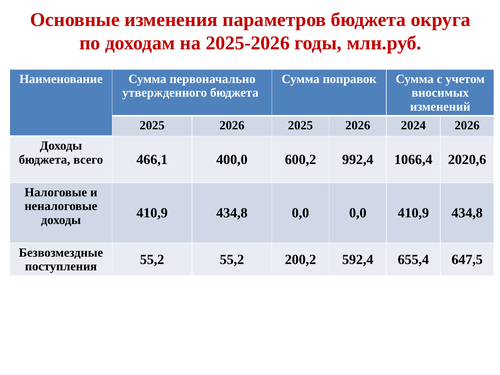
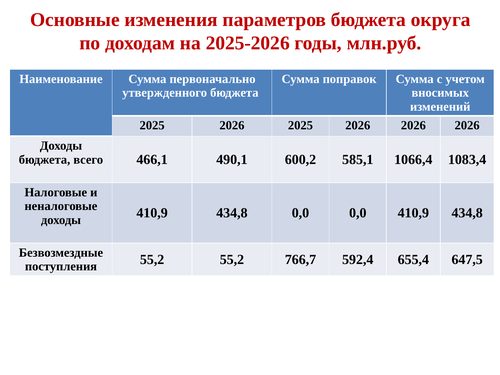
2025 2026 2024: 2024 -> 2026 (413, 125)
400,0: 400,0 -> 490,1 (232, 160)
992,4: 992,4 -> 585,1 (358, 160)
2020,6: 2020,6 -> 1083,4 (467, 160)
200,2: 200,2 -> 766,7 (300, 260)
